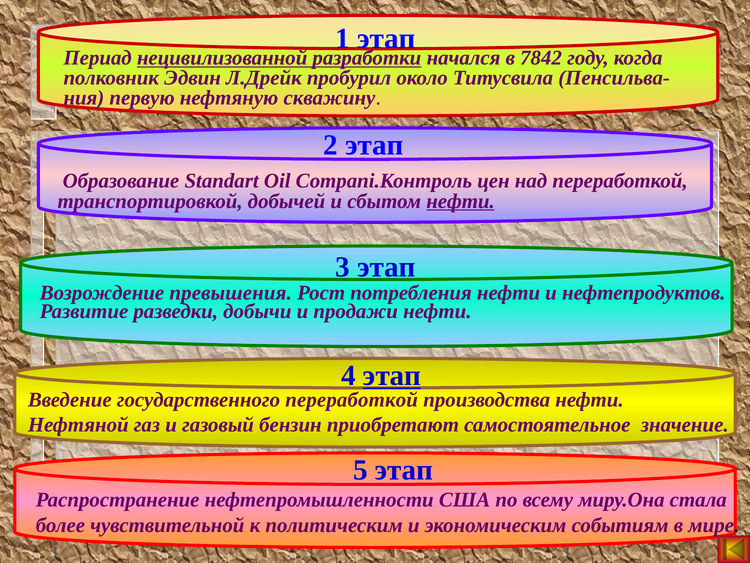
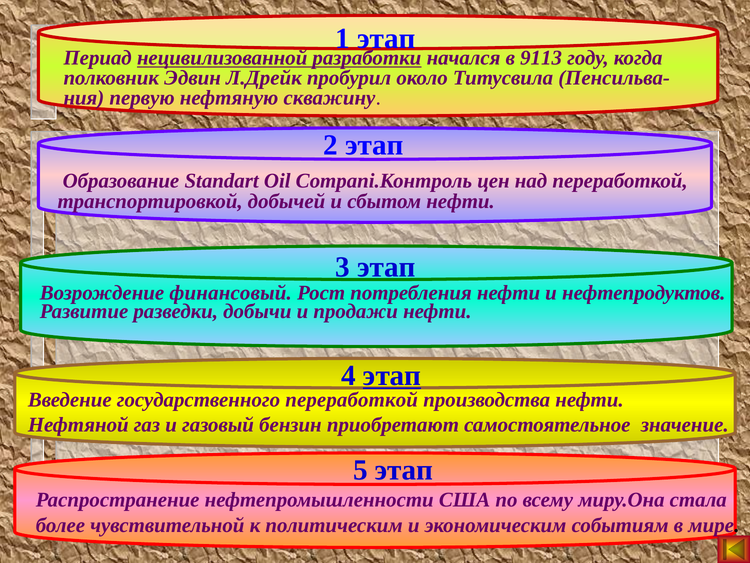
7842: 7842 -> 9113 (541, 58)
нефти underline: present -> none (460, 201)
превышения: превышения -> финансовый (231, 293)
